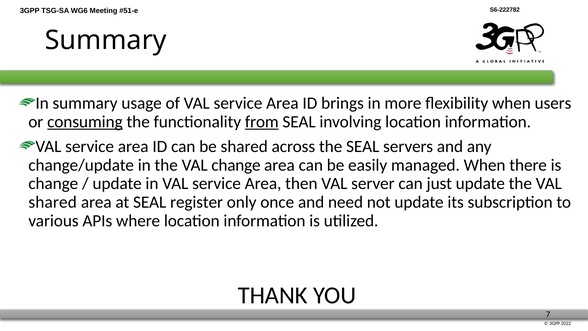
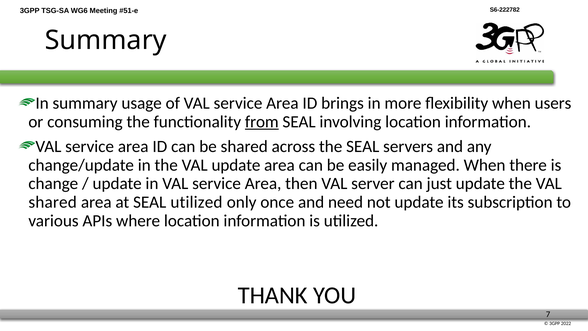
consuming underline: present -> none (85, 122)
VAL change: change -> update (236, 165)
SEAL register: register -> utilized (196, 202)
